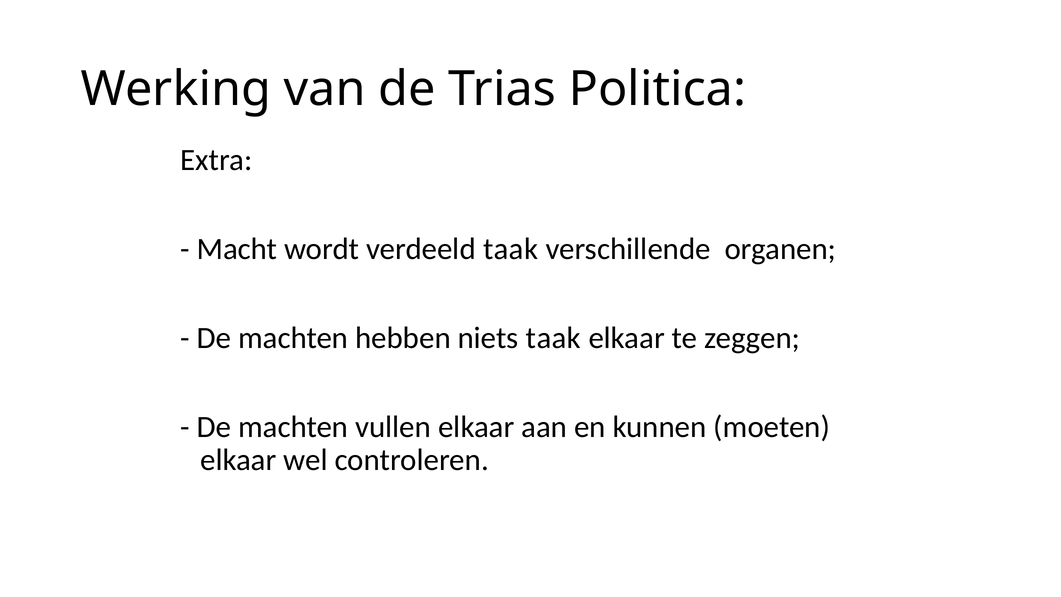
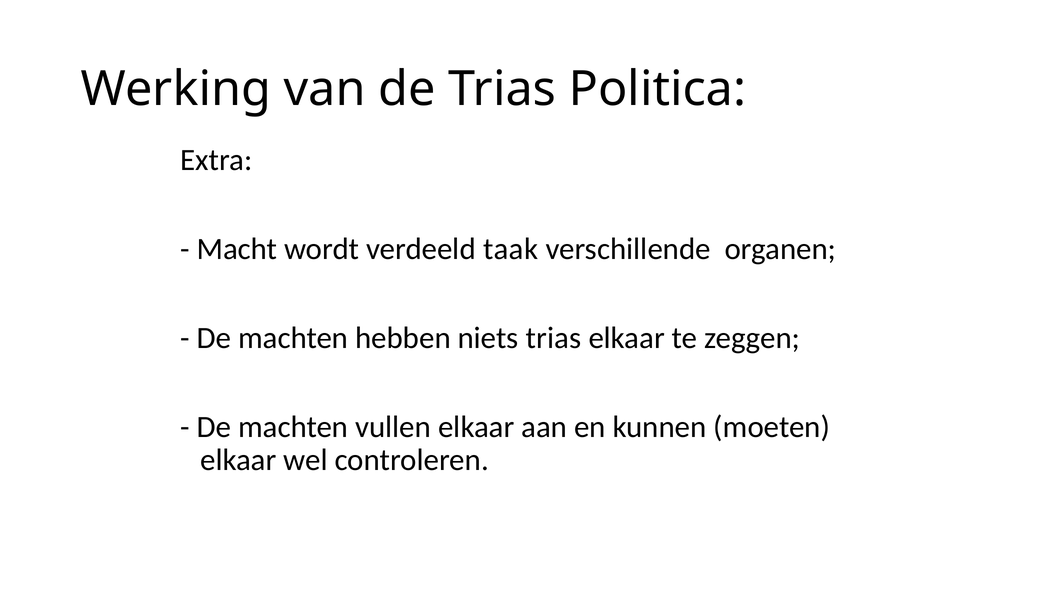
niets taak: taak -> trias (553, 338)
